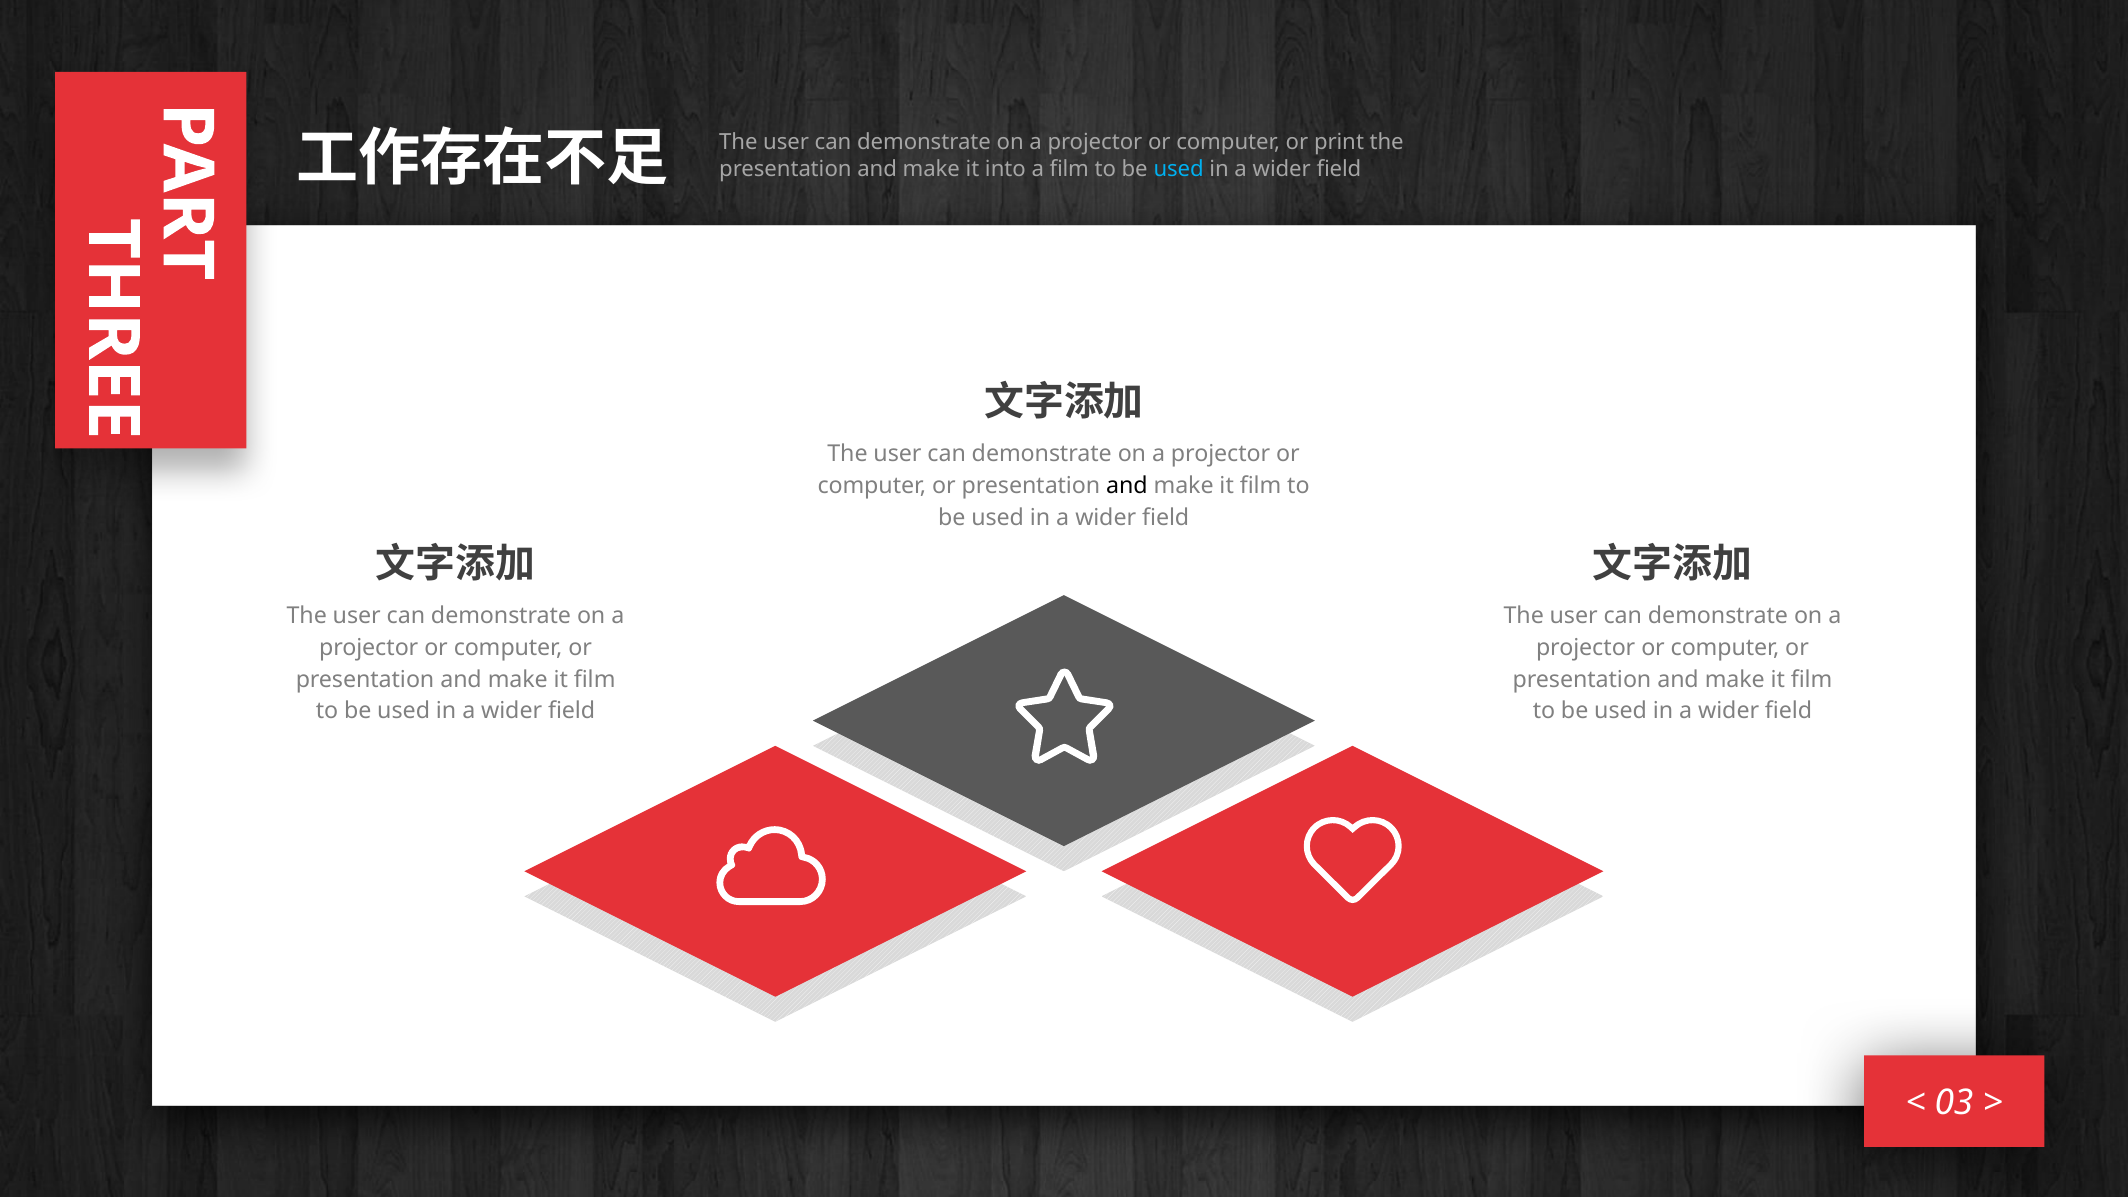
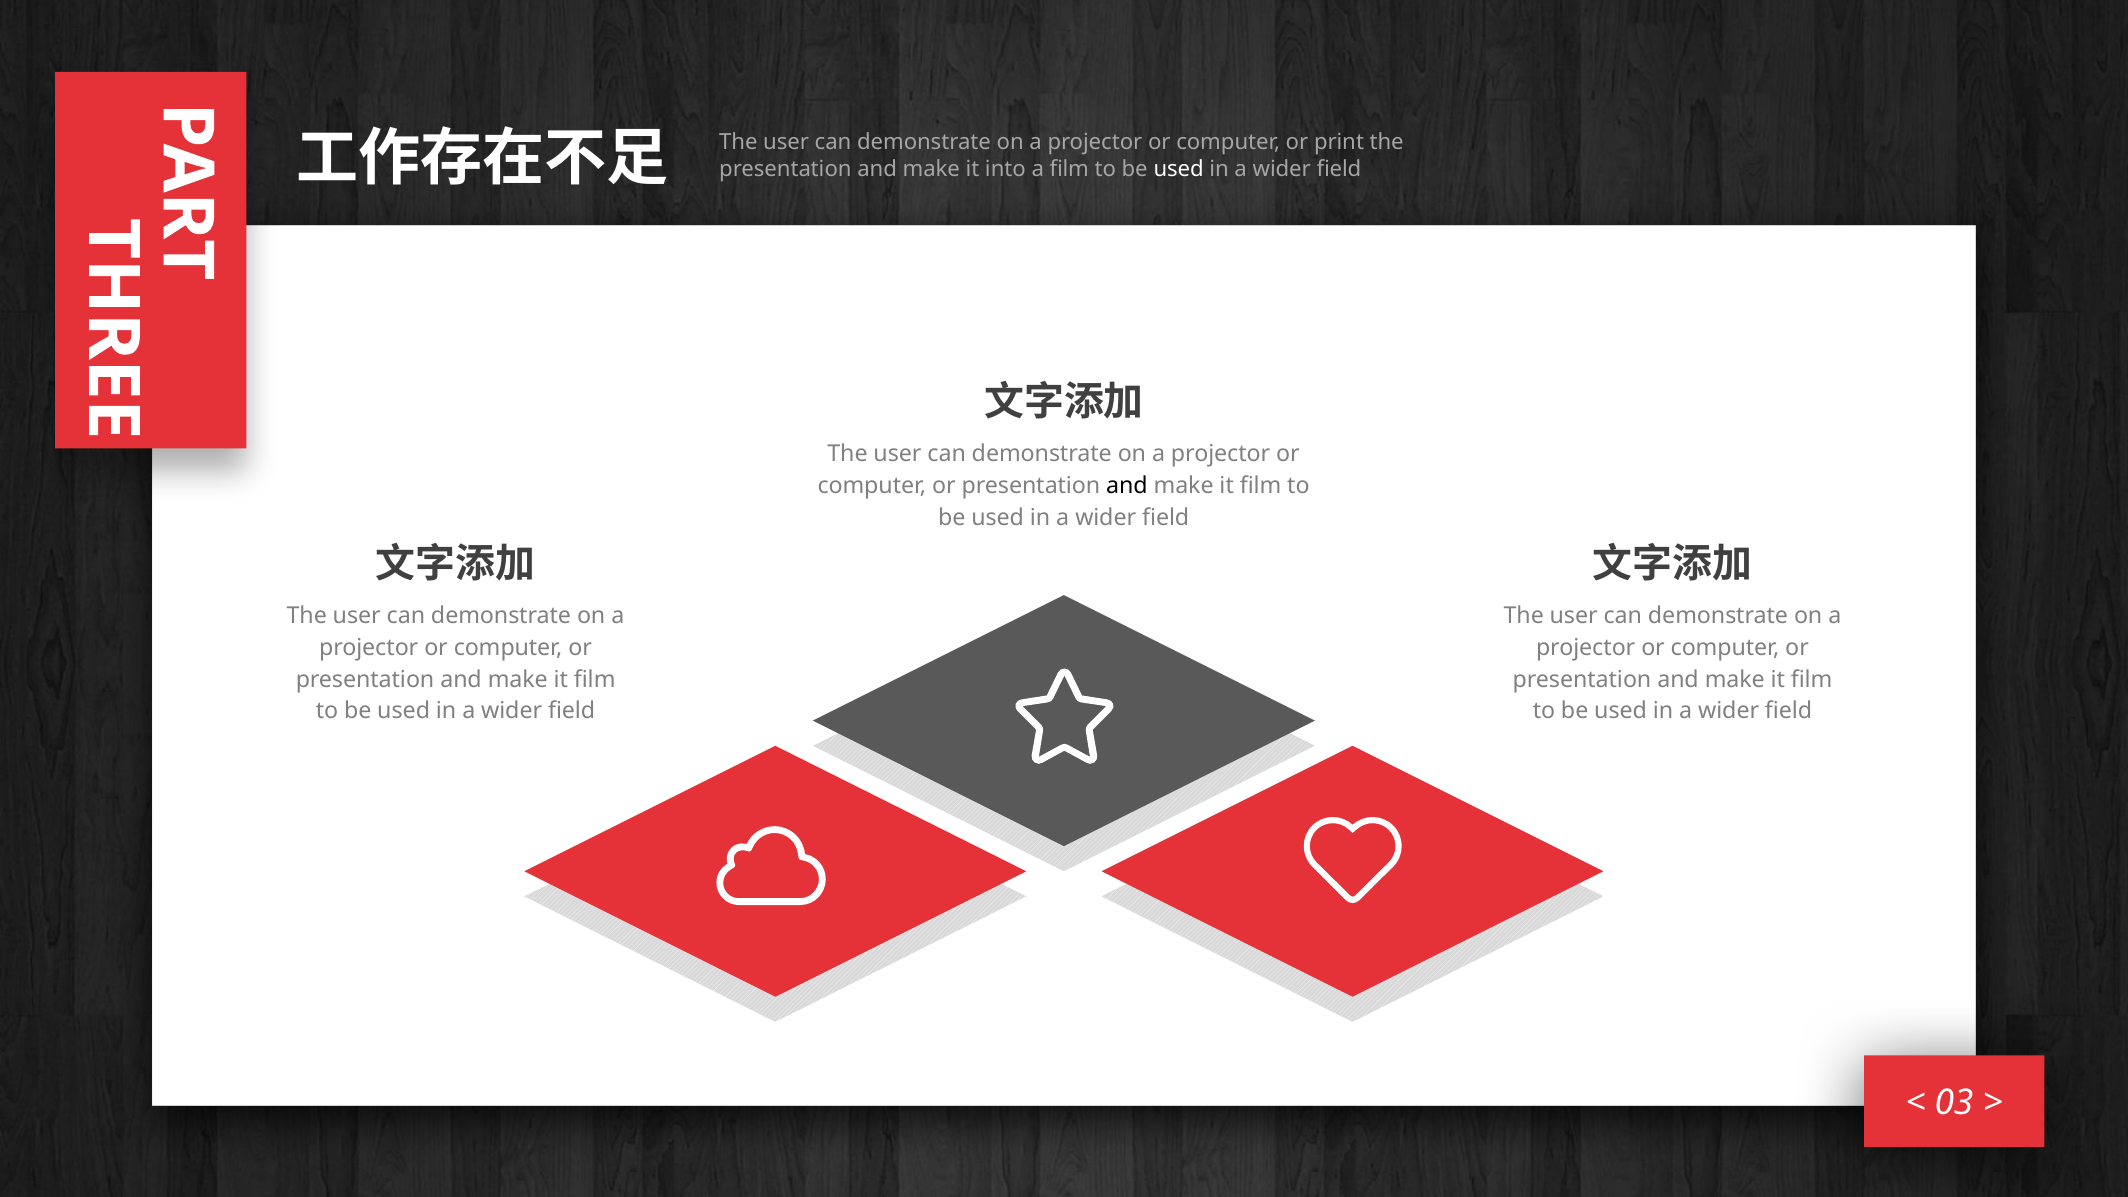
used colour: light blue -> white (1179, 169)
